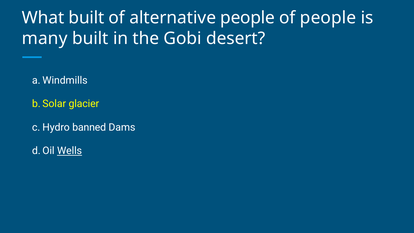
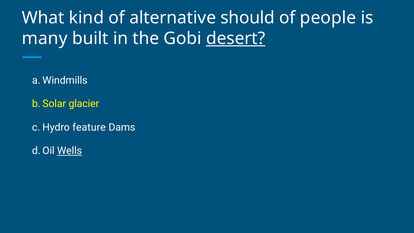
What built: built -> kind (86, 18)
alternative people: people -> should (248, 18)
desert underline: none -> present (236, 38)
banned: banned -> feature (89, 127)
